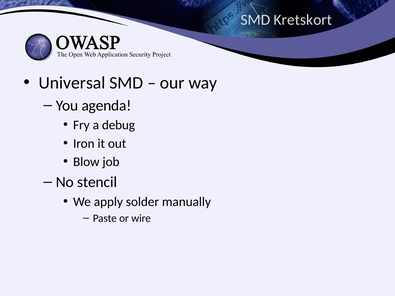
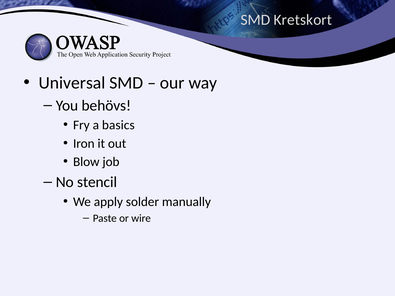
agenda: agenda -> behövs (106, 106)
debug: debug -> basics (118, 125)
